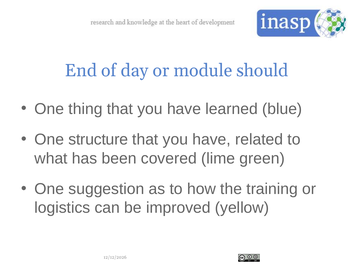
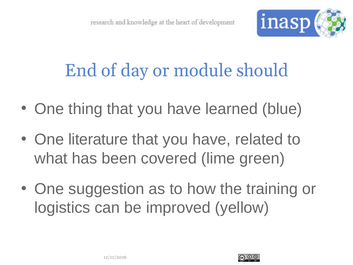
structure: structure -> literature (98, 139)
